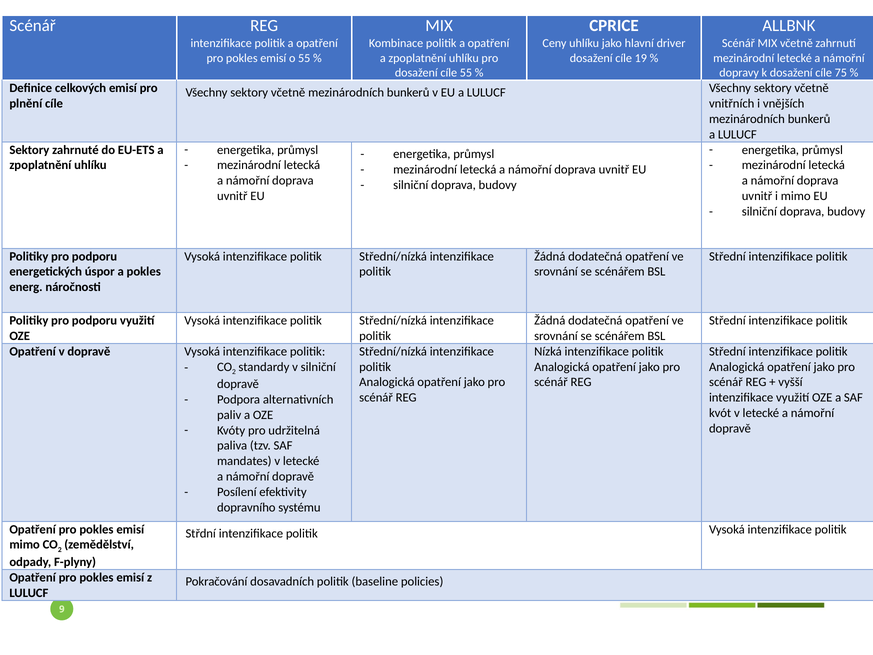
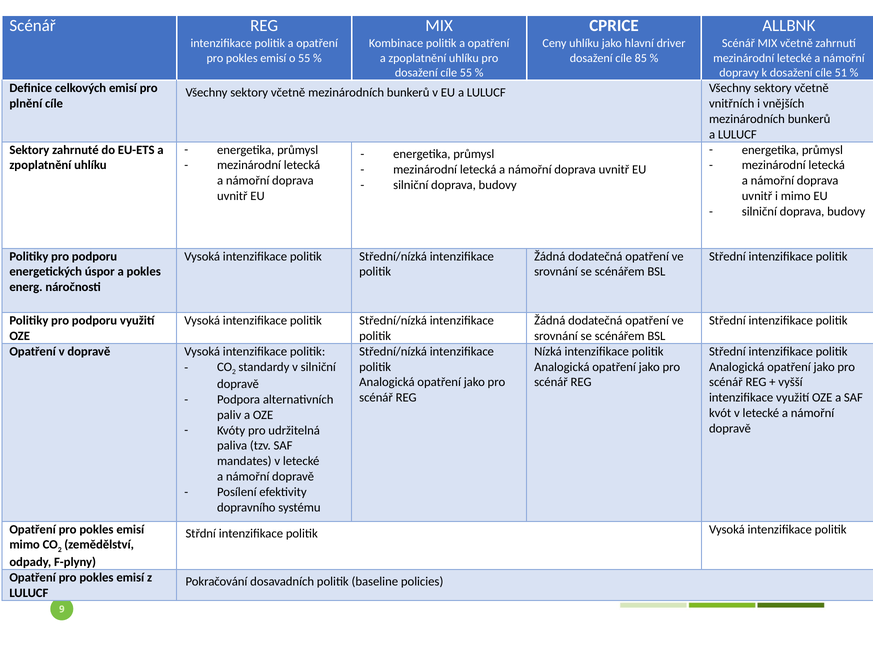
19: 19 -> 85 (641, 58)
75: 75 -> 51 (841, 73)
